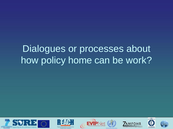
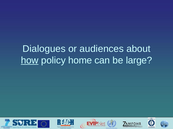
processes: processes -> audiences (102, 49)
how underline: none -> present (30, 61)
work: work -> large (139, 61)
